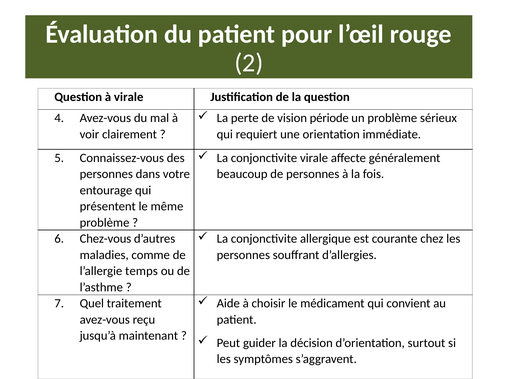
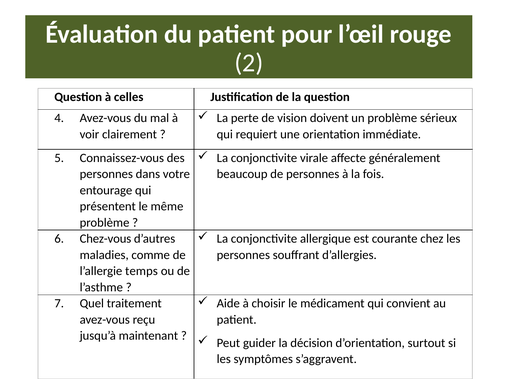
à virale: virale -> celles (129, 97)
période: période -> doivent (329, 118)
